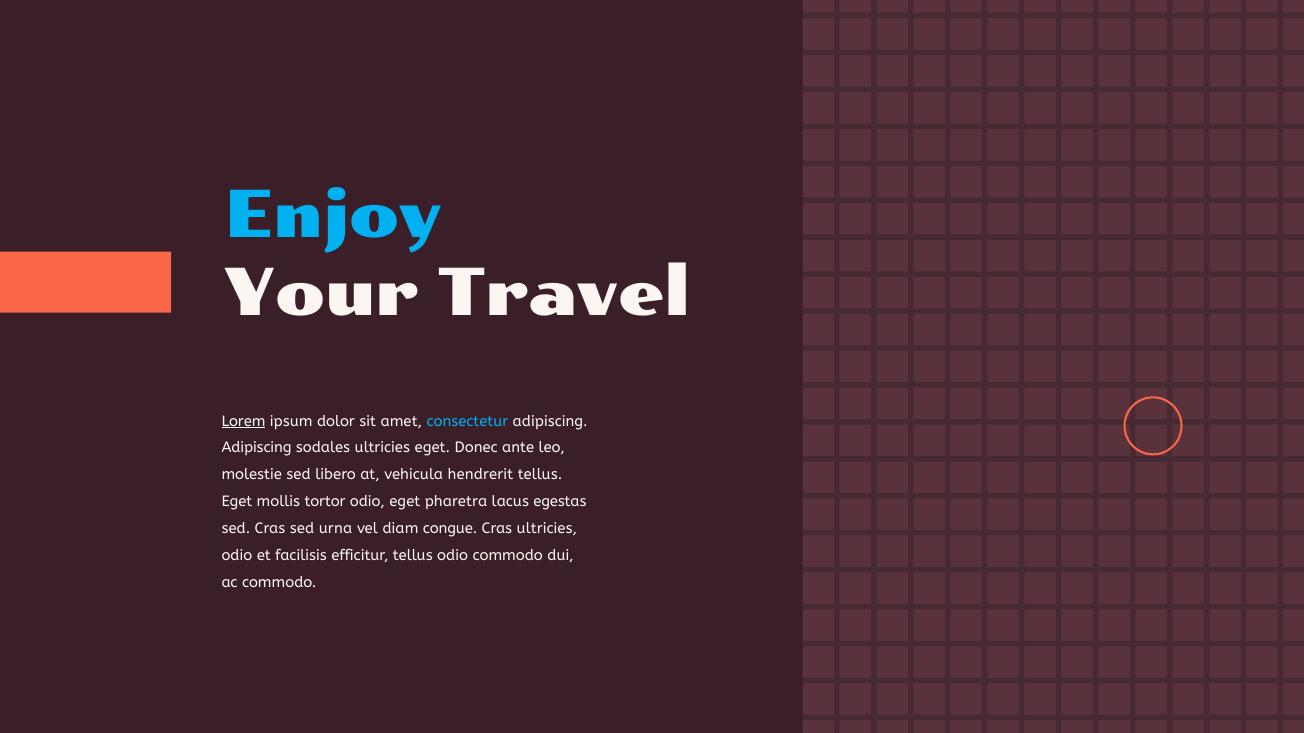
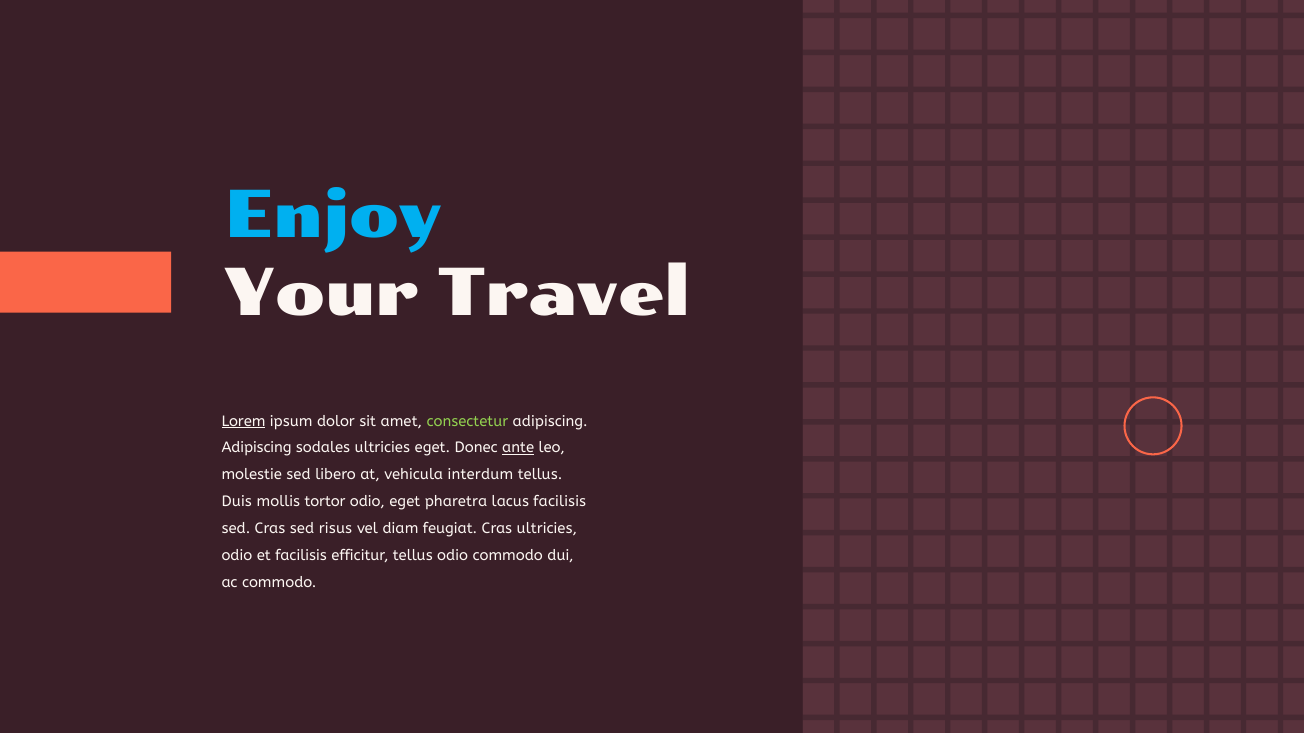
consectetur colour: light blue -> light green (467, 421)
ante underline: none -> present (518, 448)
hendrerit: hendrerit -> interdum (480, 475)
Eget: Eget -> Duis (237, 502)
lacus egestas: egestas -> facilisis (560, 502)
urna: urna -> risus (336, 529)
congue: congue -> feugiat (450, 529)
